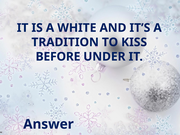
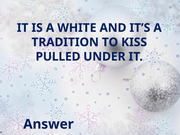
BEFORE: BEFORE -> PULLED (58, 57)
